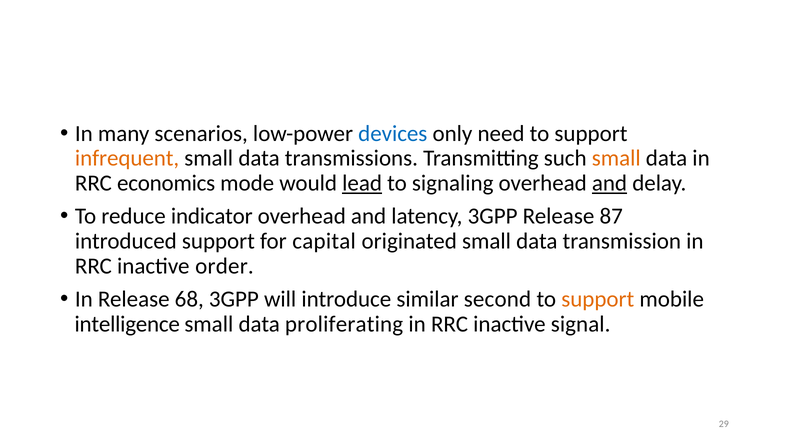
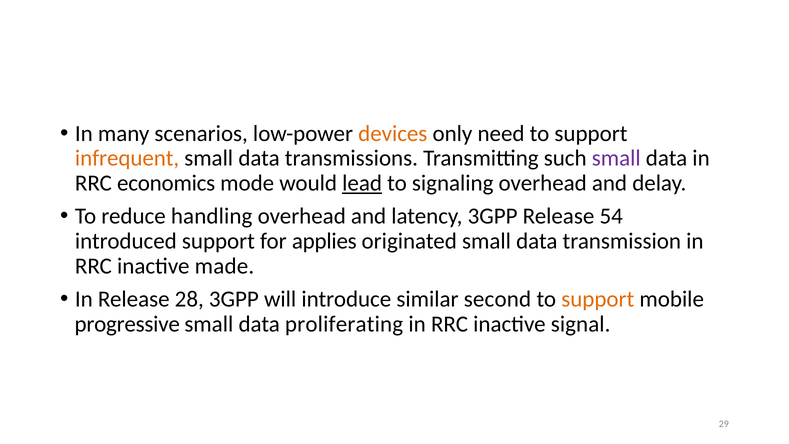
devices colour: blue -> orange (393, 133)
small colour: orange -> purple (616, 158)
and underline: present -> none (610, 183)
indicator: indicator -> handling (212, 216)
87: 87 -> 54 (611, 216)
capital: capital -> applies (324, 241)
order: order -> made (224, 266)
68: 68 -> 28 (189, 299)
intelligence: intelligence -> progressive (127, 324)
